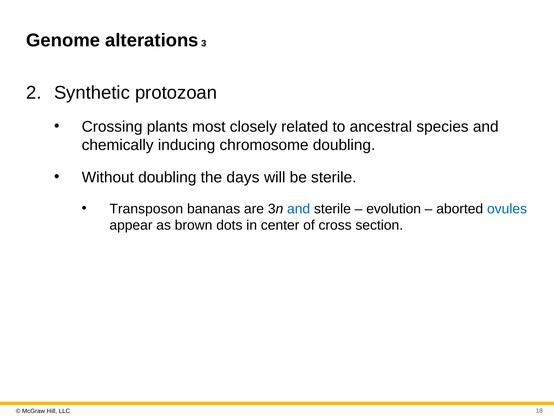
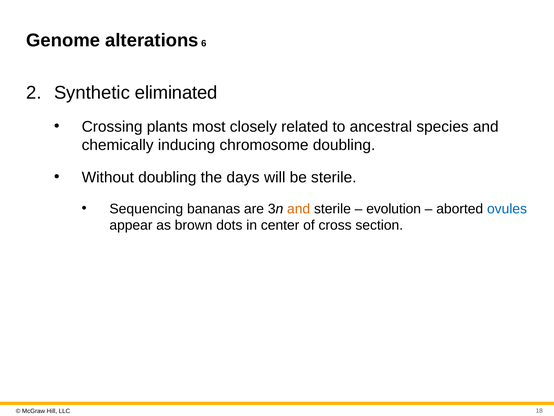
3: 3 -> 6 (204, 43)
protozoan: protozoan -> eliminated (176, 92)
Transposon: Transposon -> Sequencing (146, 209)
and colour: blue -> orange (299, 209)
